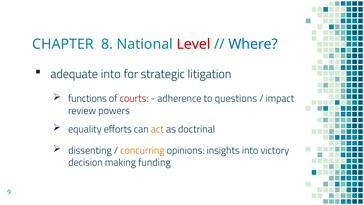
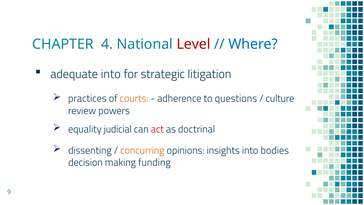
8: 8 -> 4 (107, 44)
functions: functions -> practices (87, 99)
courts colour: red -> orange (134, 99)
impact: impact -> culture (280, 99)
efforts: efforts -> judicial (118, 129)
act colour: orange -> red (157, 129)
victory: victory -> bodies (275, 150)
